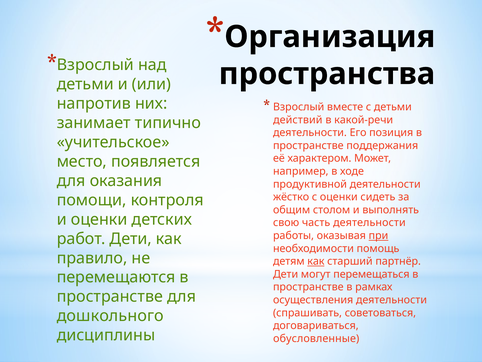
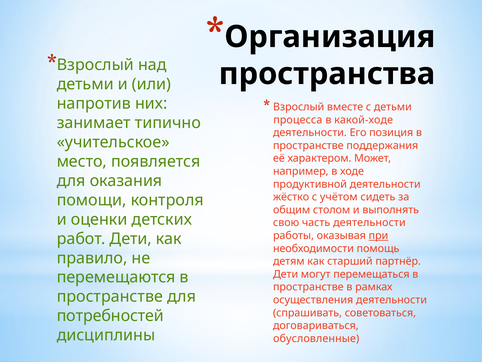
действий: действий -> процесса (298, 120)
какой-речи: какой-речи -> какой-ходе (364, 120)
с оценки: оценки -> учётом (339, 197)
как underline: present -> none (316, 261)
дошкольного: дошкольного -> потребностей (110, 316)
